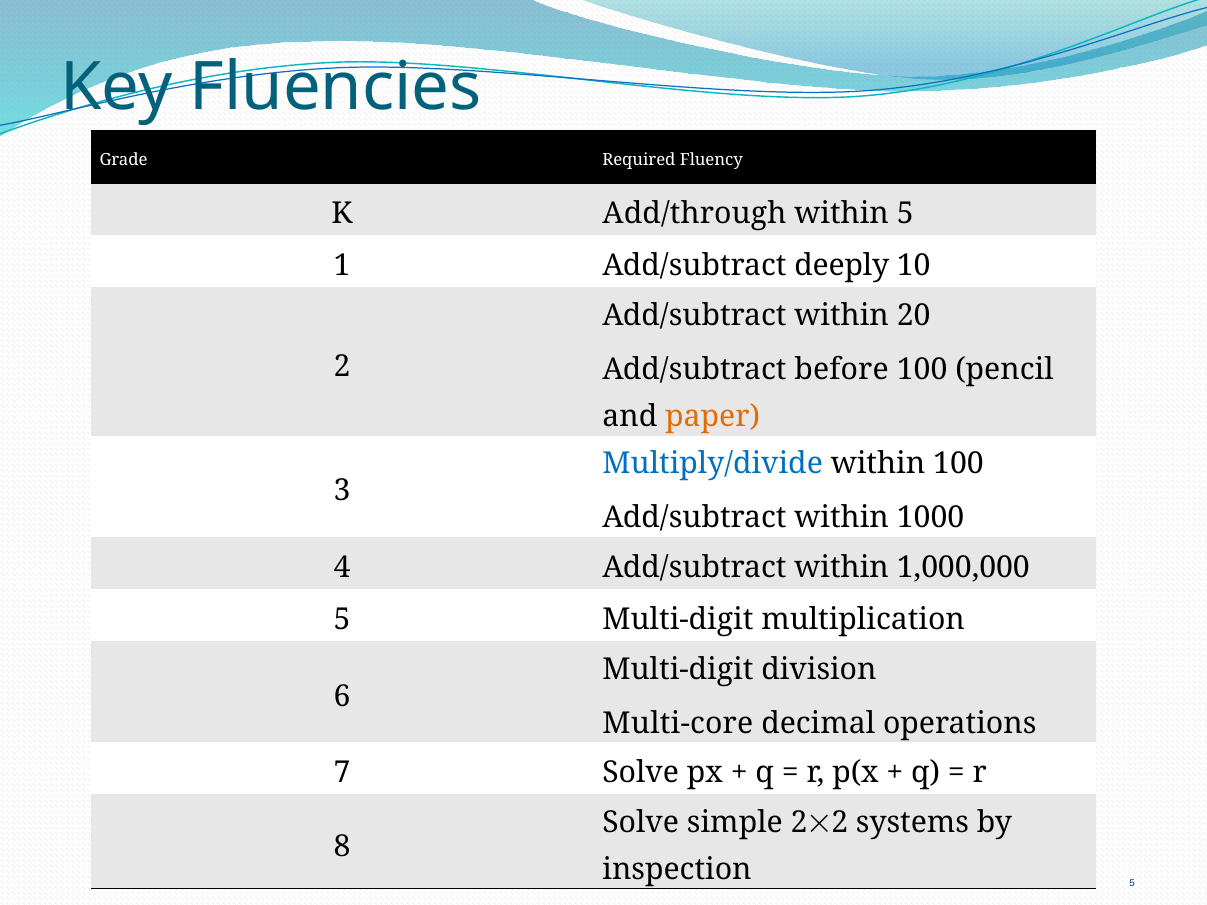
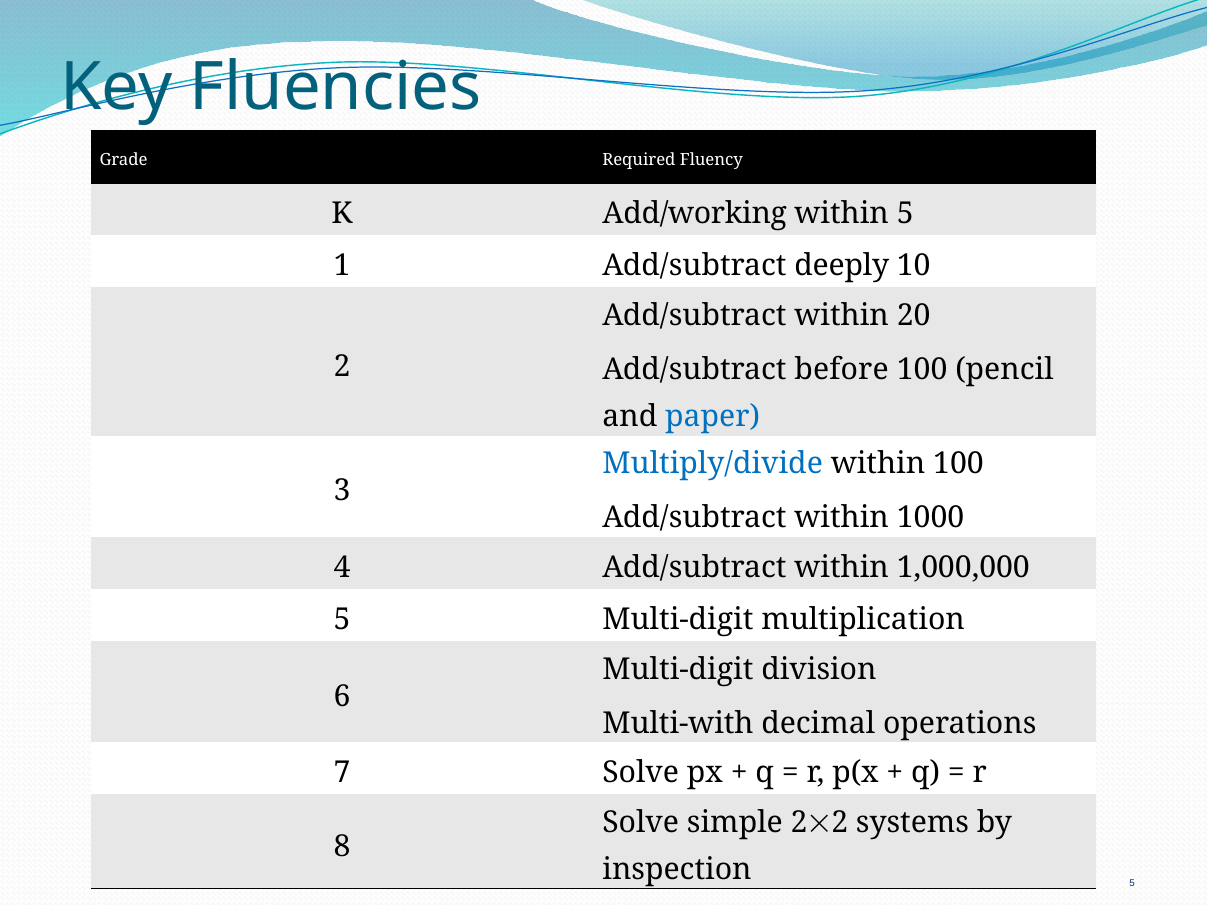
Add/through: Add/through -> Add/working (695, 214)
paper colour: orange -> blue (713, 417)
Multi-core: Multi-core -> Multi-with (678, 723)
